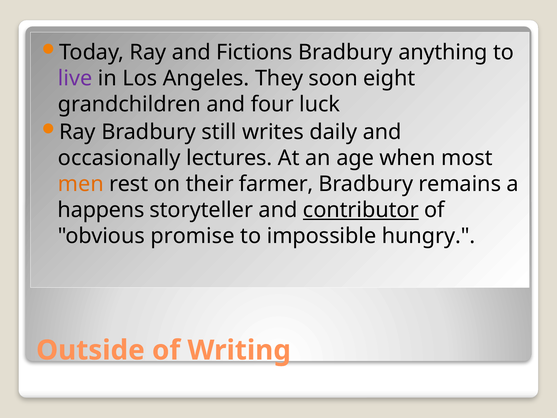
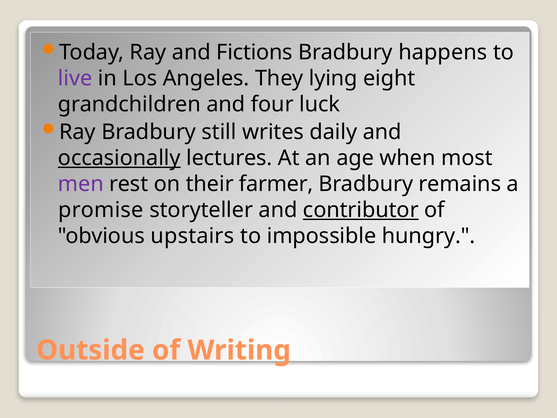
anything: anything -> happens (443, 52)
soon: soon -> lying (333, 78)
occasionally underline: none -> present (119, 158)
men colour: orange -> purple (81, 184)
happens: happens -> promise (101, 210)
promise: promise -> upstairs (192, 236)
